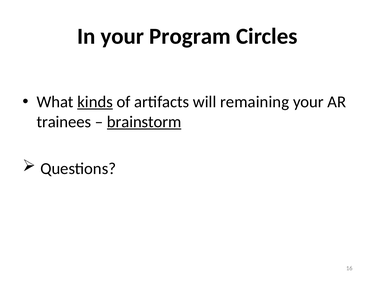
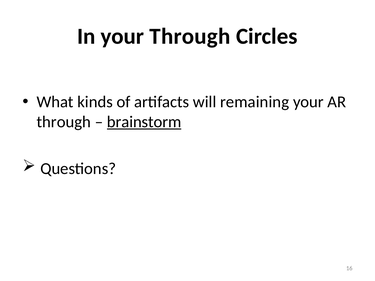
your Program: Program -> Through (190, 36)
kinds underline: present -> none (95, 102)
trainees: trainees -> through (64, 122)
